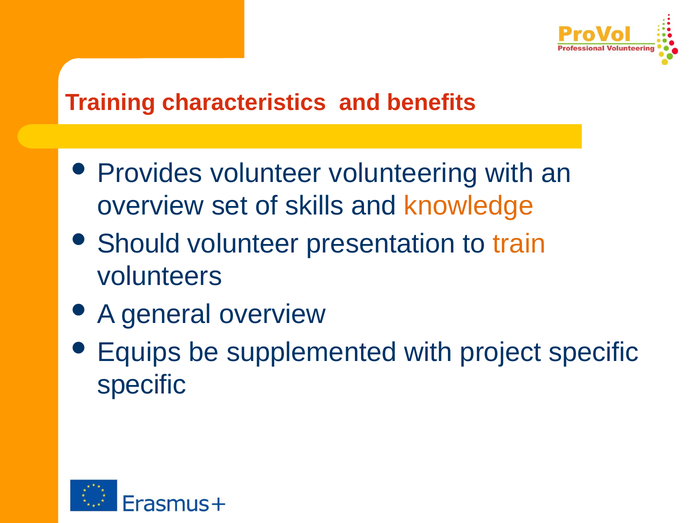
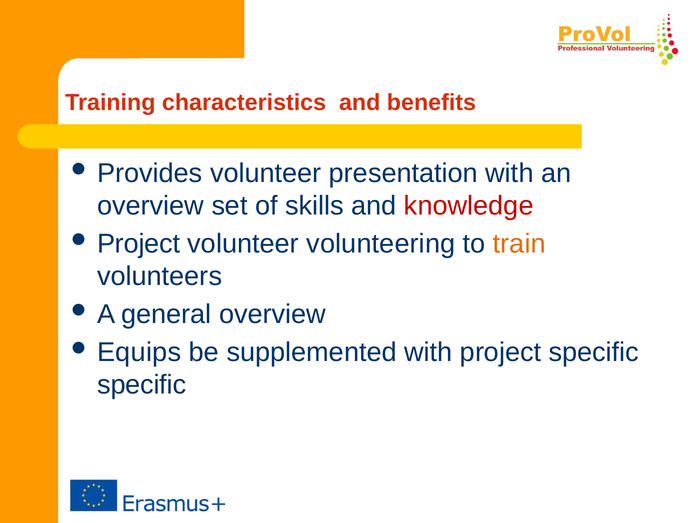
volunteering: volunteering -> presentation (403, 174)
knowledge colour: orange -> red (469, 206)
Should: Should -> Project (139, 244)
presentation: presentation -> volunteering (381, 244)
